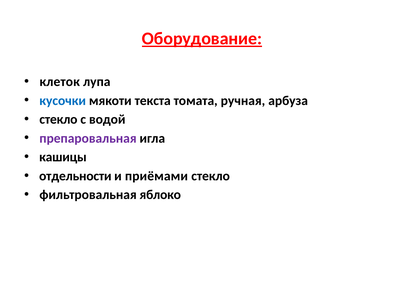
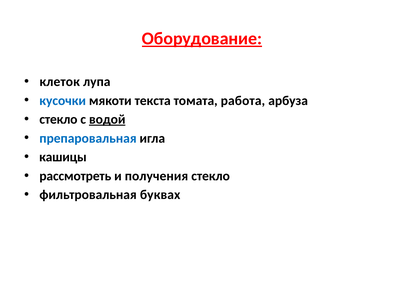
ручная: ручная -> работа (243, 101)
водой underline: none -> present (107, 119)
препаровальная colour: purple -> blue (88, 138)
отдельности: отдельности -> рассмотреть (75, 176)
приёмами: приёмами -> получения (156, 176)
яблоко: яблоко -> буквах (160, 195)
